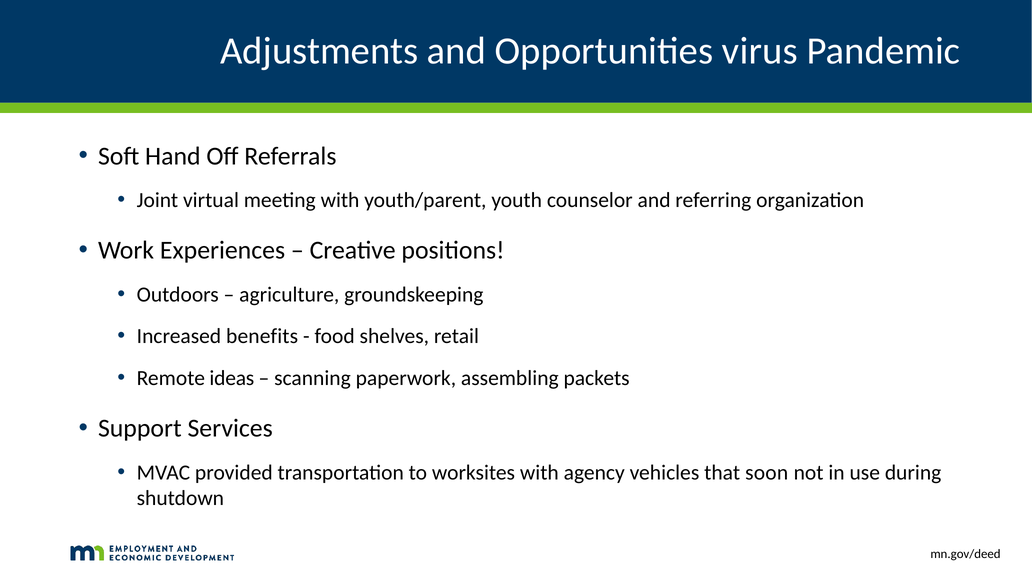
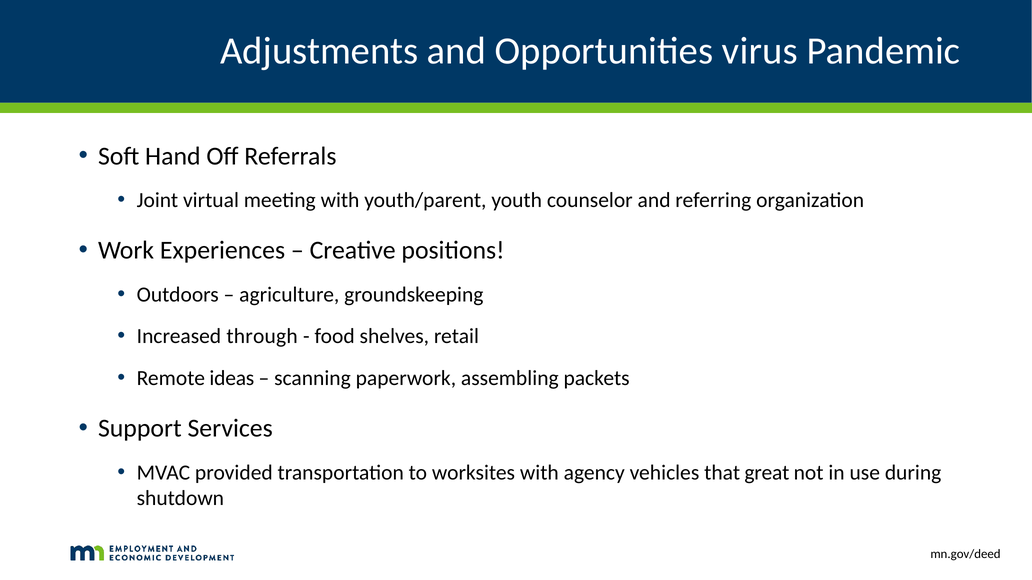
benefits: benefits -> through (262, 337)
soon: soon -> great (767, 473)
